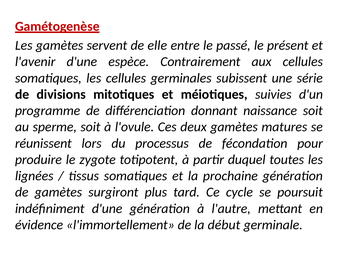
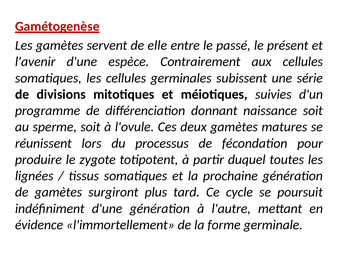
début: début -> forme (224, 225)
